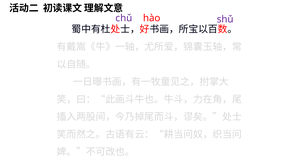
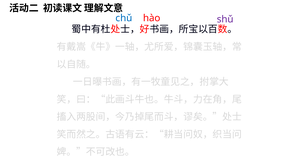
chǔ colour: purple -> blue (124, 18)
